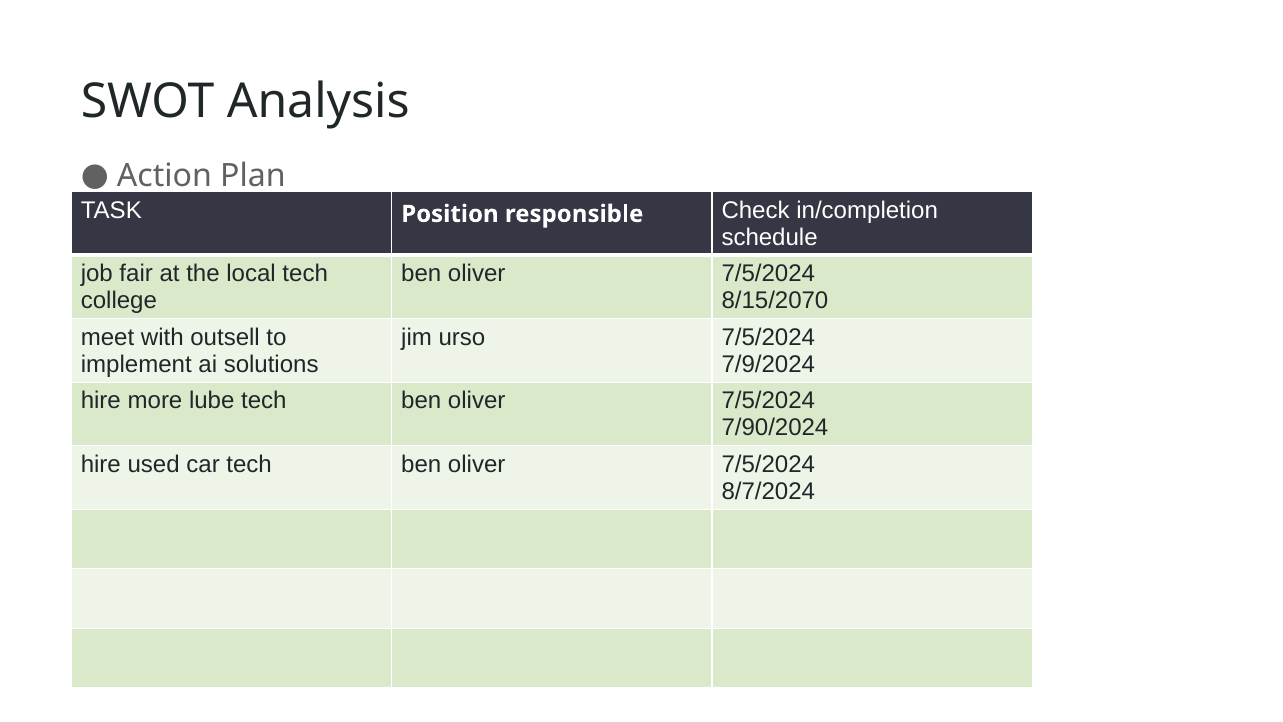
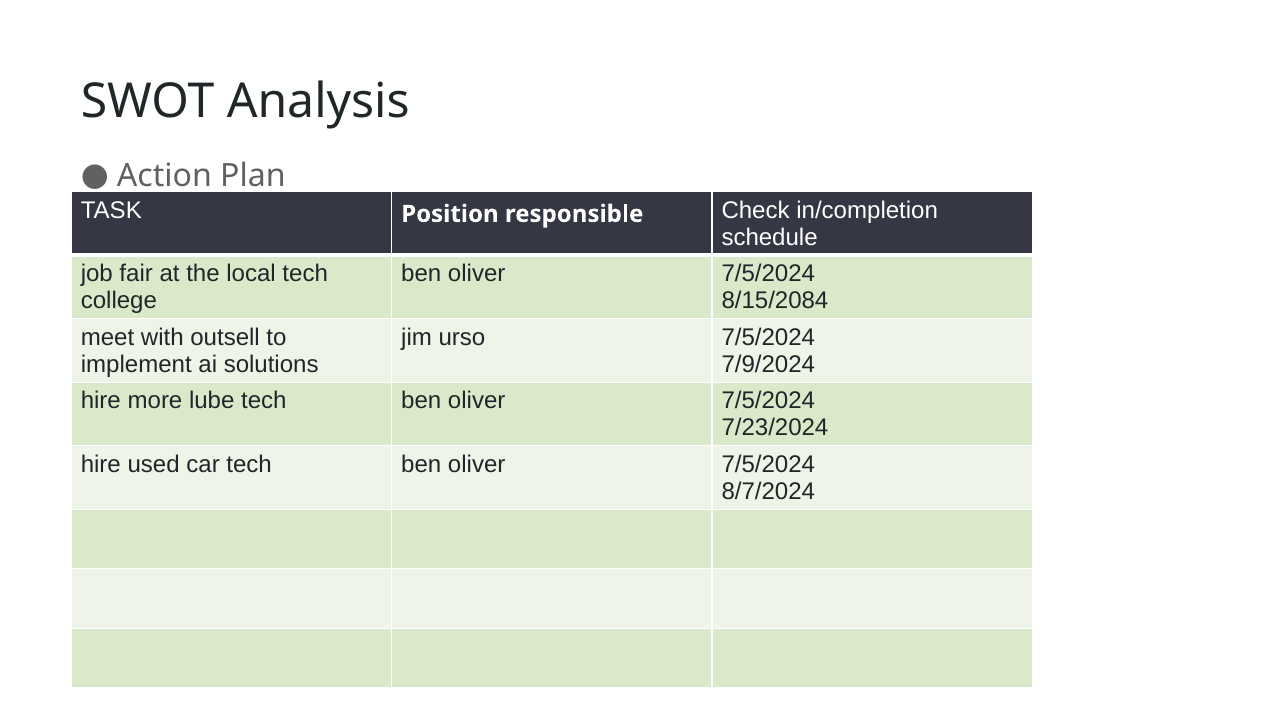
8/15/2070: 8/15/2070 -> 8/15/2084 (775, 301)
7/90/2024: 7/90/2024 -> 7/23/2024 (775, 428)
